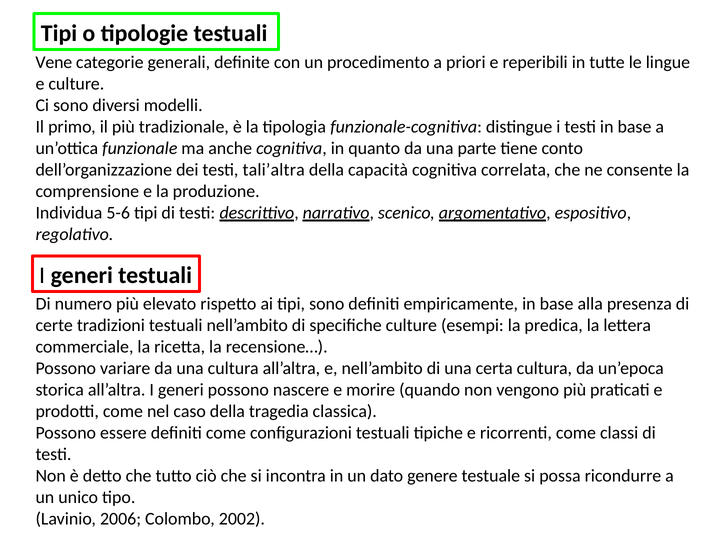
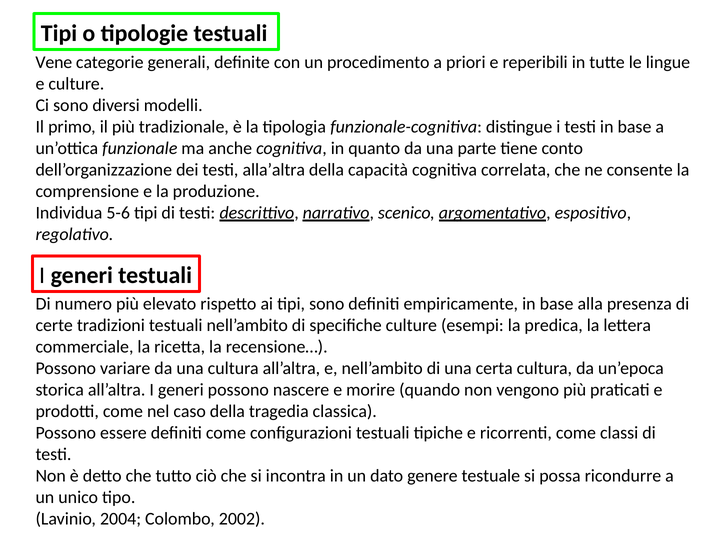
tali’altra: tali’altra -> alla’altra (274, 170)
2006: 2006 -> 2004 (121, 519)
